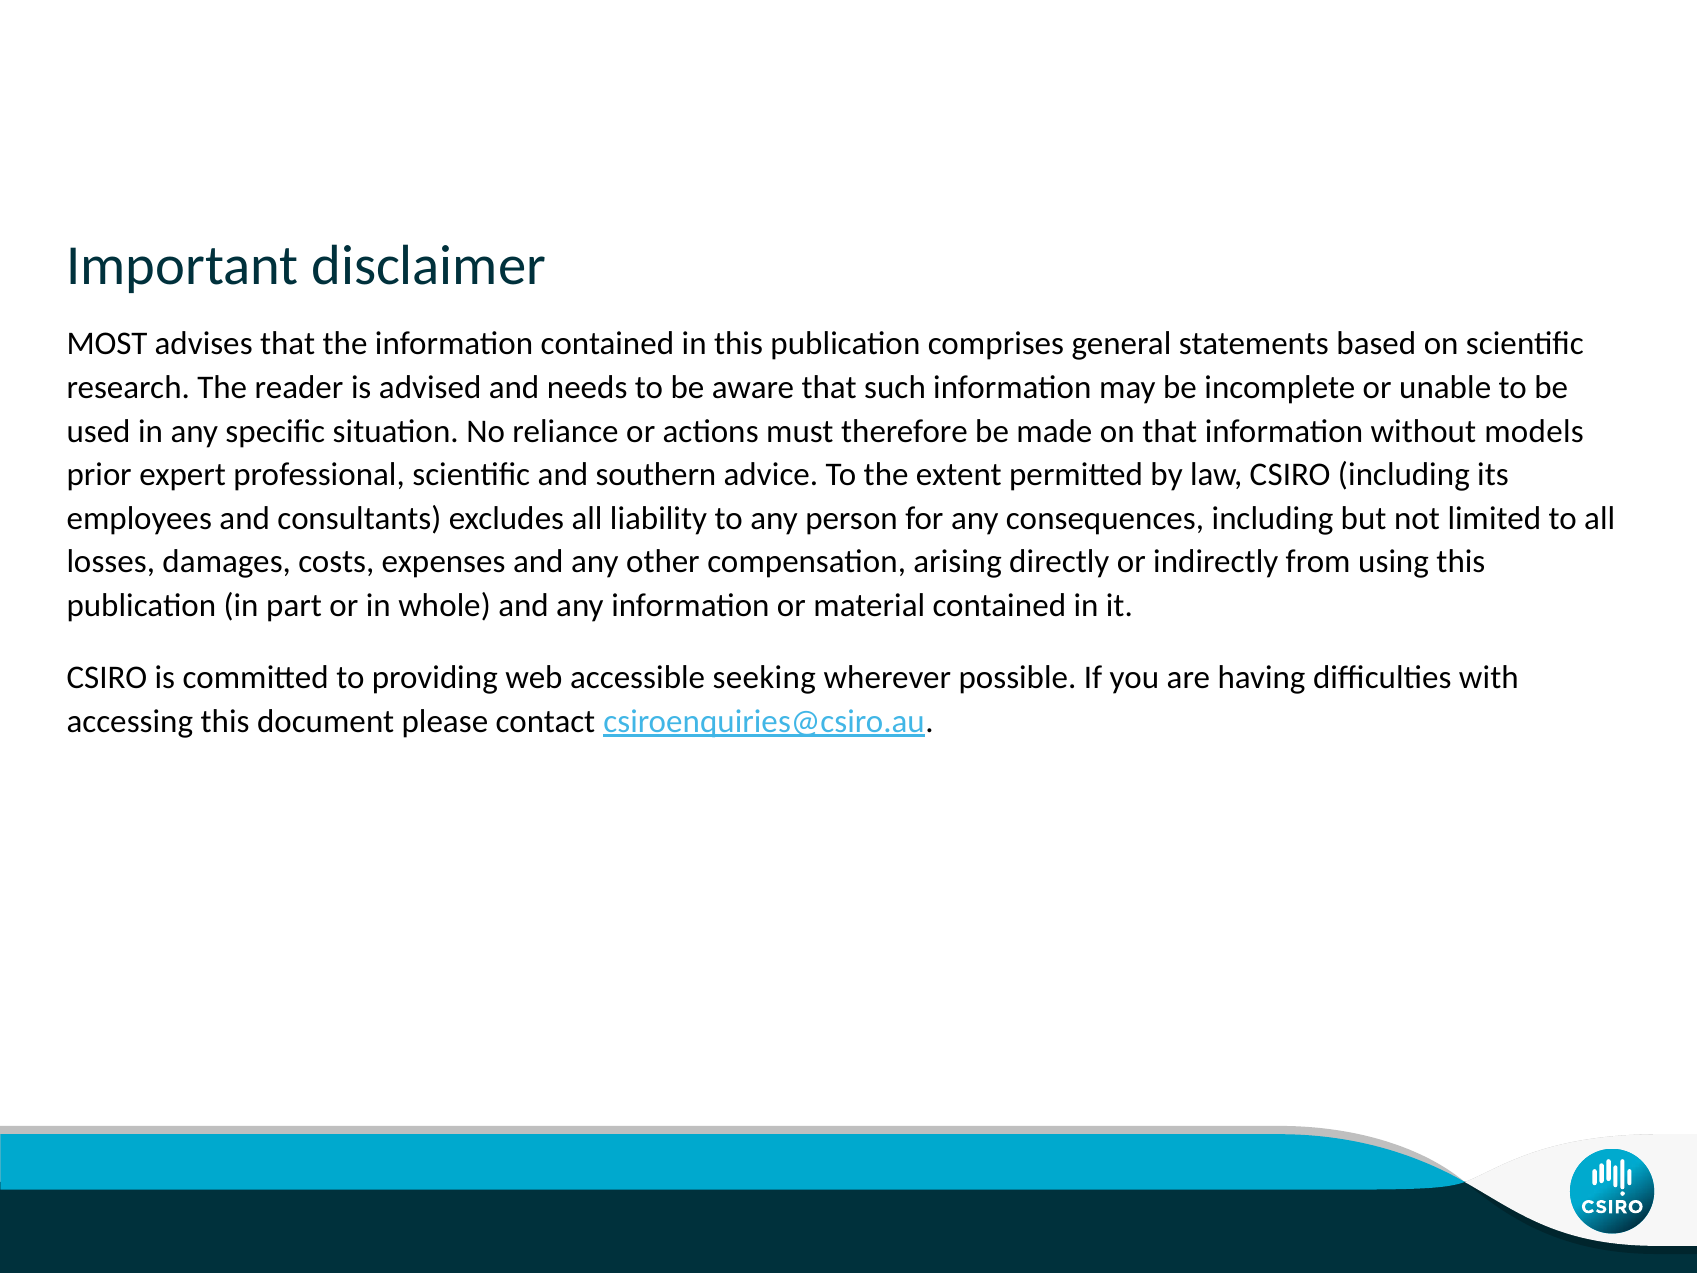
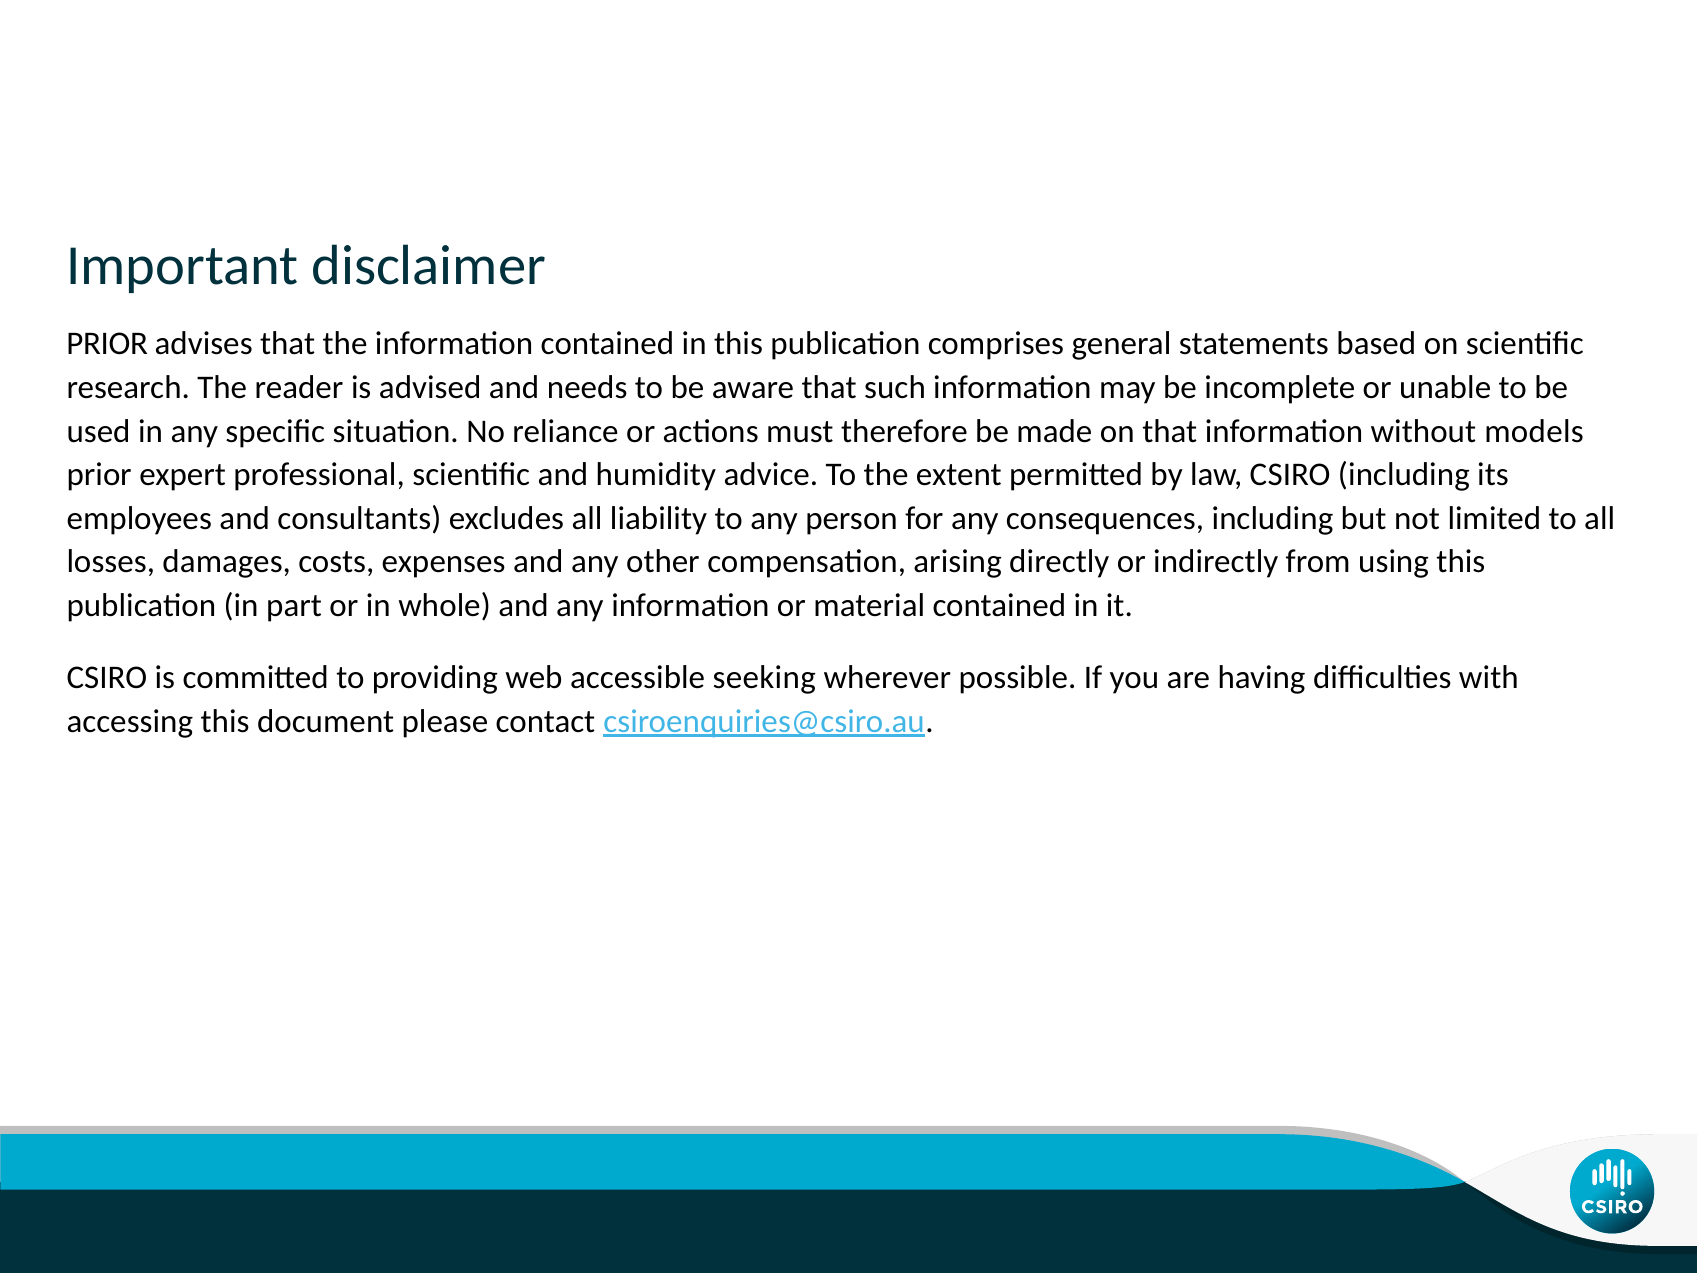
MOST: MOST -> PRIOR (107, 344)
southern: southern -> humidity (656, 475)
